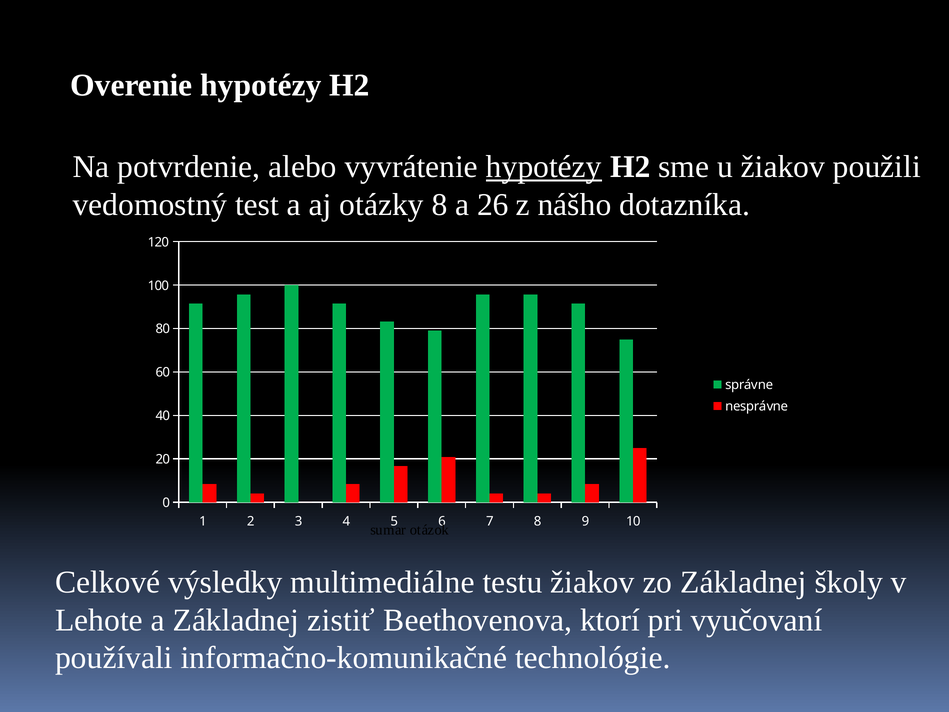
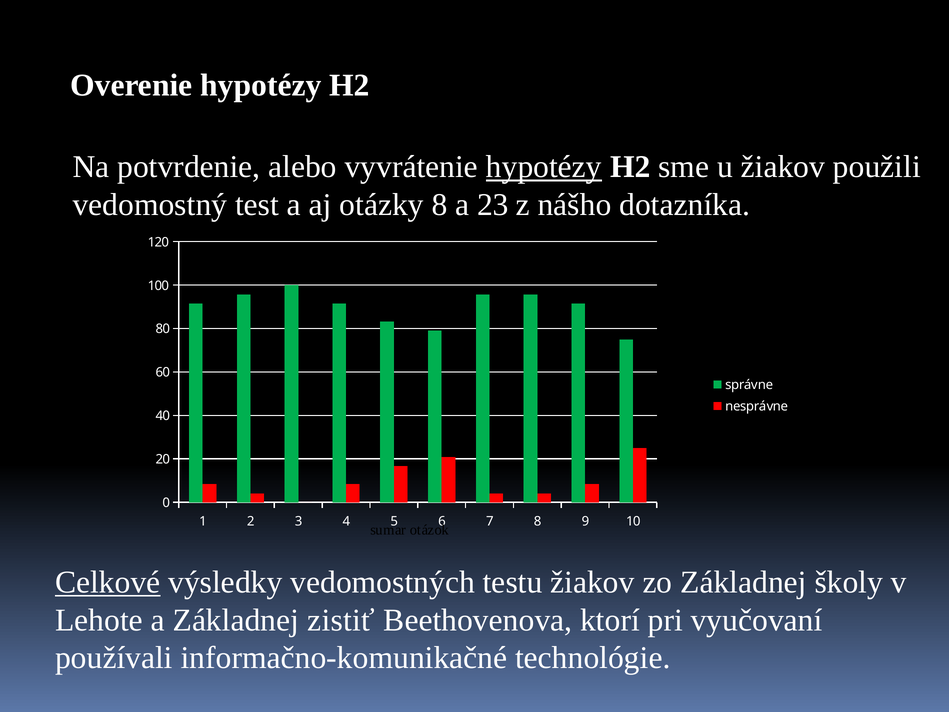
26: 26 -> 23 (493, 205)
Celkové underline: none -> present (108, 582)
multimediálne: multimediálne -> vedomostných (383, 582)
